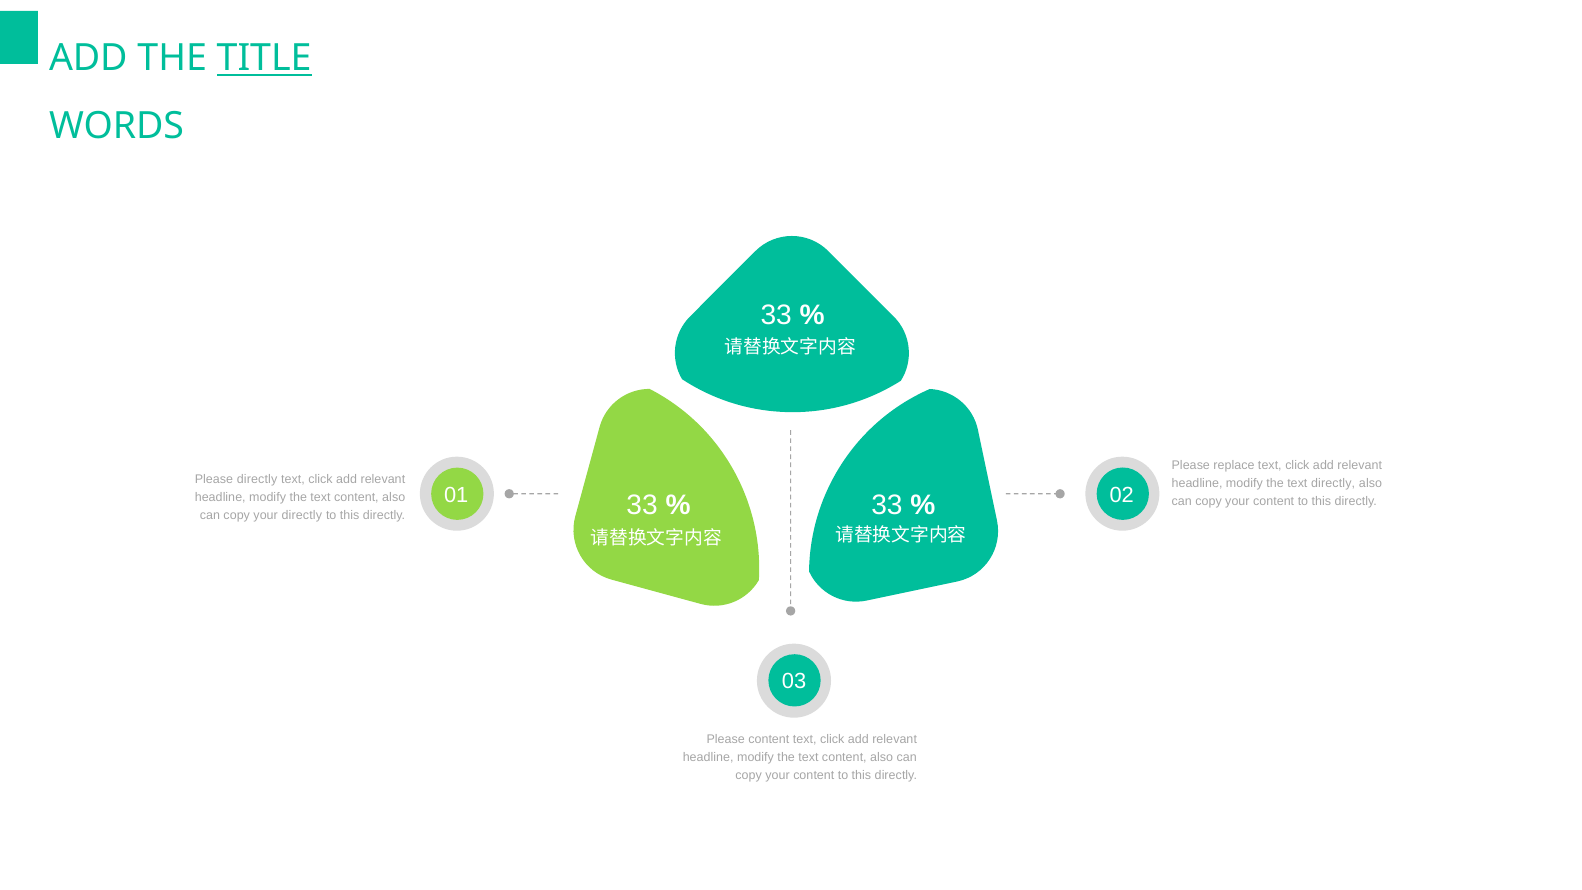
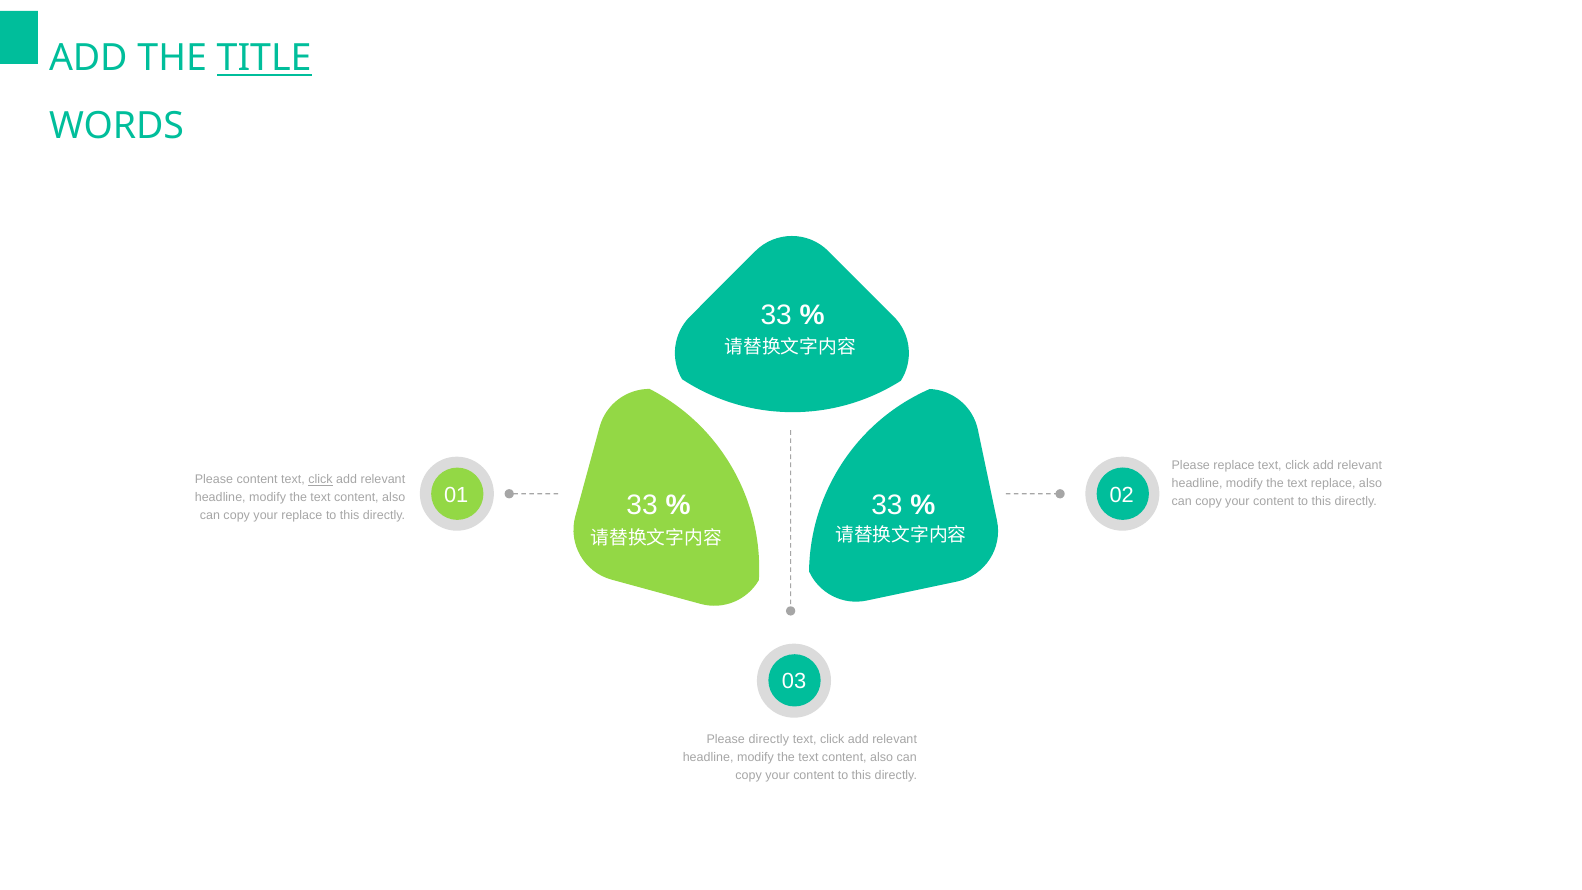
Please directly: directly -> content (257, 480)
click underline: none -> present (321, 480)
text directly: directly -> replace (1333, 484)
your directly: directly -> replace (302, 515)
Please content: content -> directly (769, 739)
